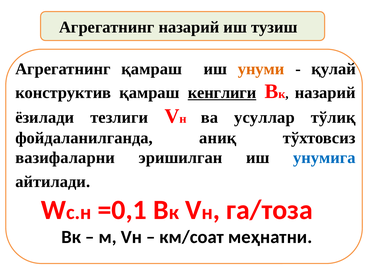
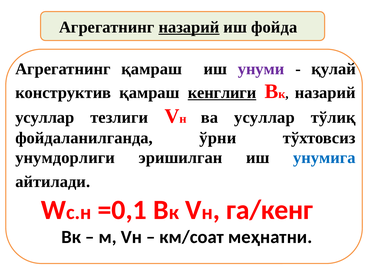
назарий underline: none -> present (189, 27)
тузиш: тузиш -> фойда (274, 27)
унуми colour: orange -> purple (261, 69)
ёзилади: ёзилади -> усуллар (45, 118)
аниқ: аниқ -> ўрни (218, 138)
вазифаларни: вазифаларни -> унумдорлиги (65, 158)
га/тоза: га/тоза -> га/кенг (270, 210)
